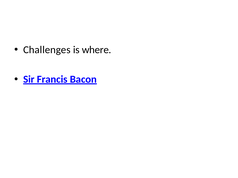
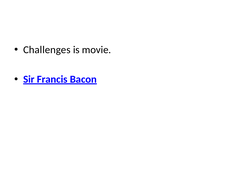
where: where -> movie (97, 50)
